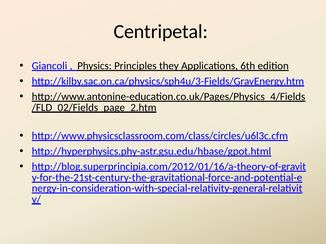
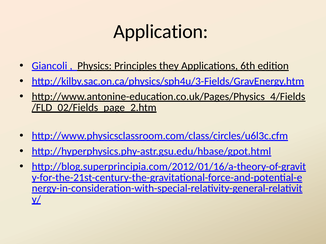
Centripetal: Centripetal -> Application (161, 32)
